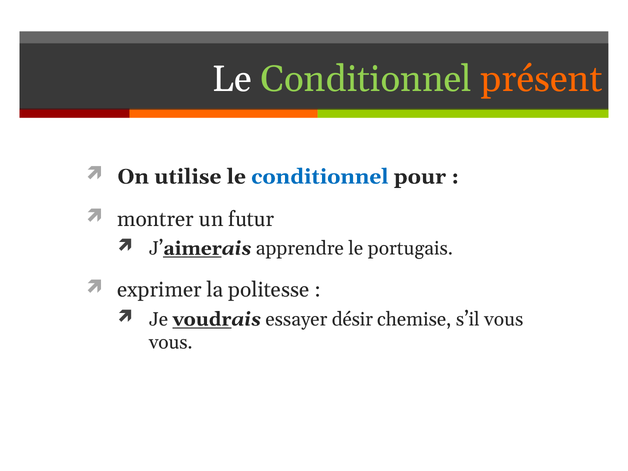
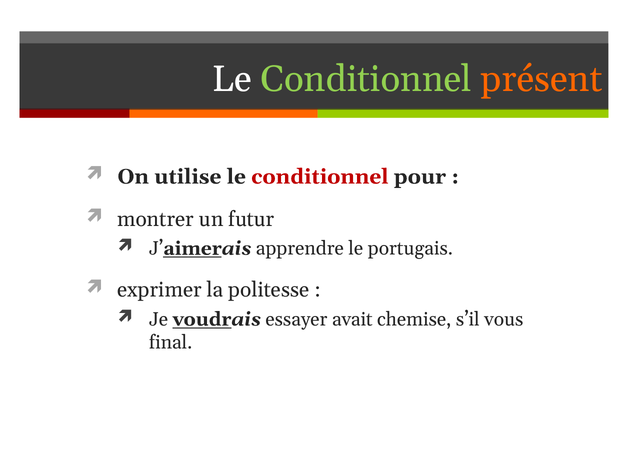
conditionnel colour: blue -> red (320, 177)
désir: désir -> avait (352, 319)
vous: vous -> final (171, 342)
